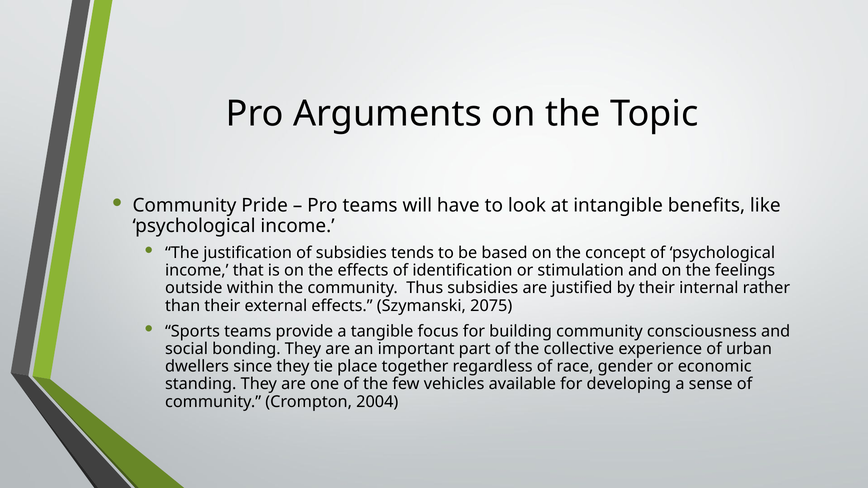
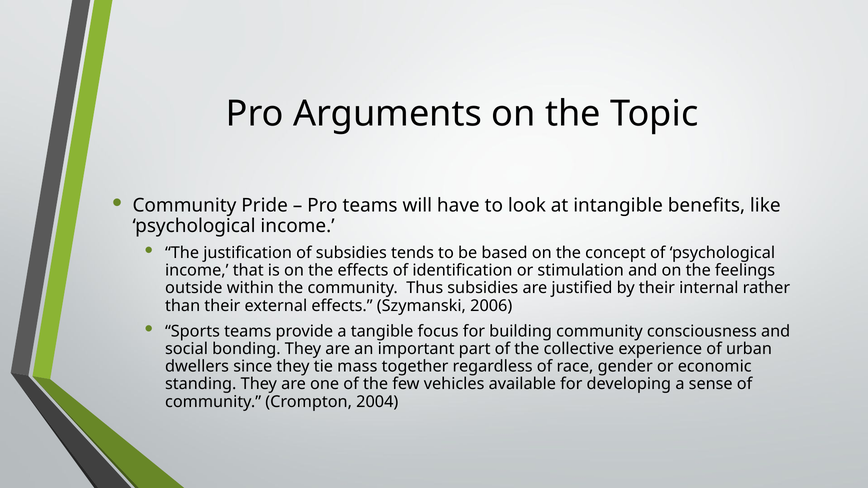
2075: 2075 -> 2006 (491, 306)
place: place -> mass (357, 367)
